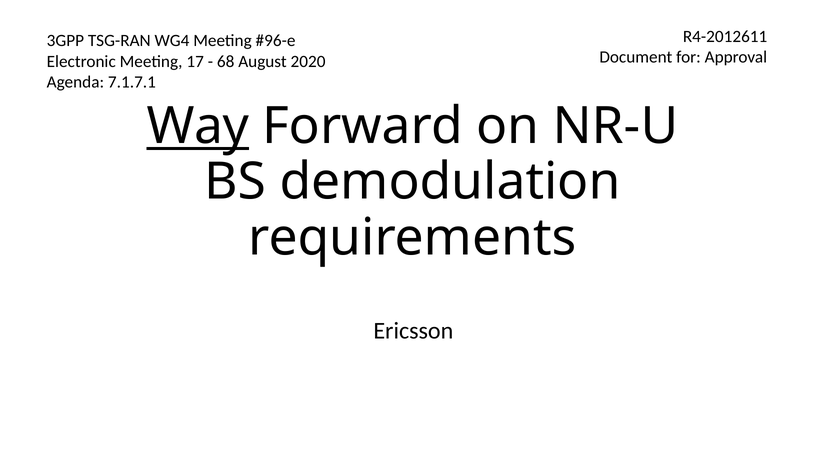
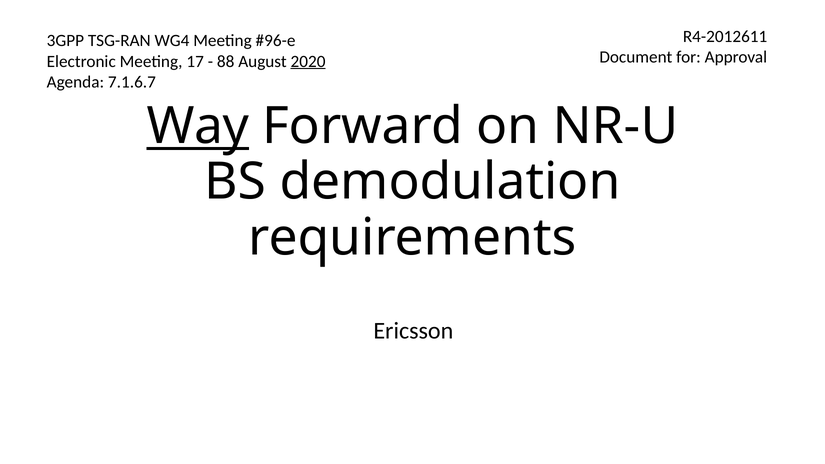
68: 68 -> 88 (226, 61)
2020 underline: none -> present (308, 61)
7.1.7.1: 7.1.7.1 -> 7.1.6.7 (132, 82)
